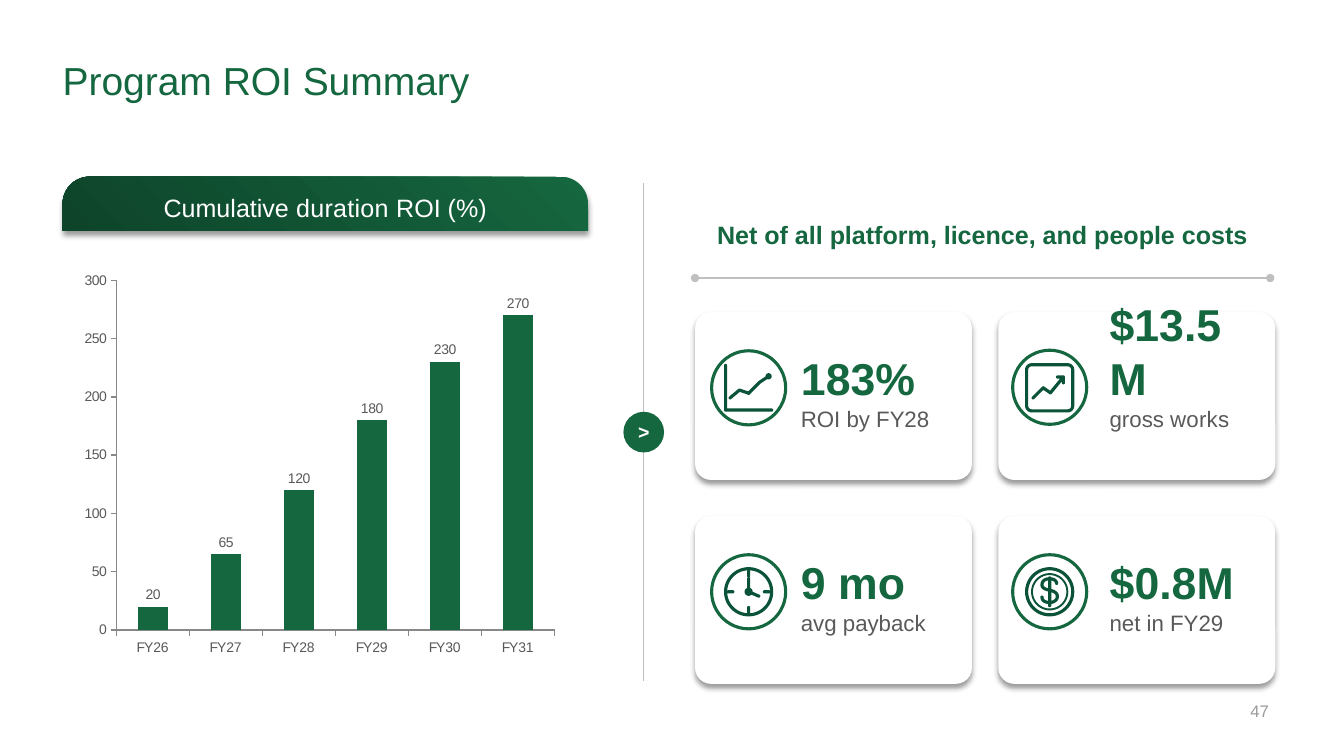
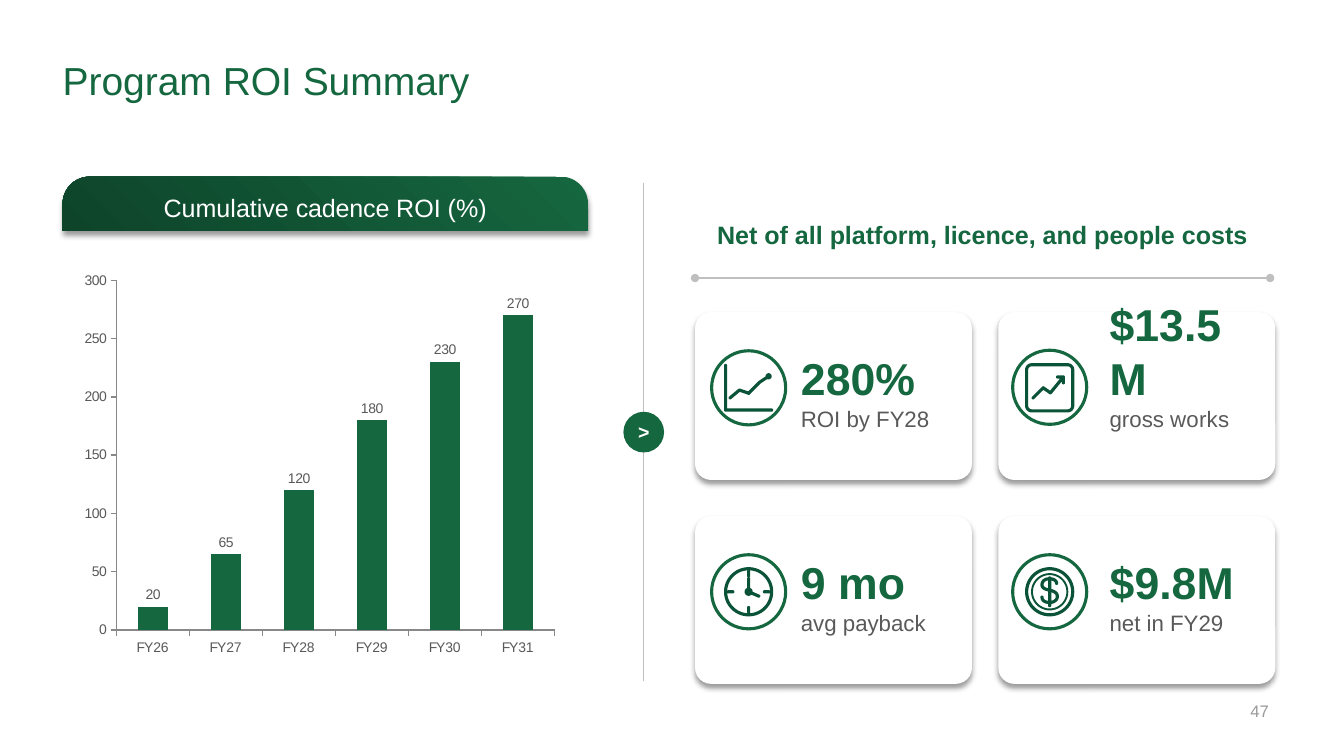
duration: duration -> cadence (343, 209)
183%: 183% -> 280% (858, 380)
$0.8M: $0.8M -> $9.8M (1172, 584)
